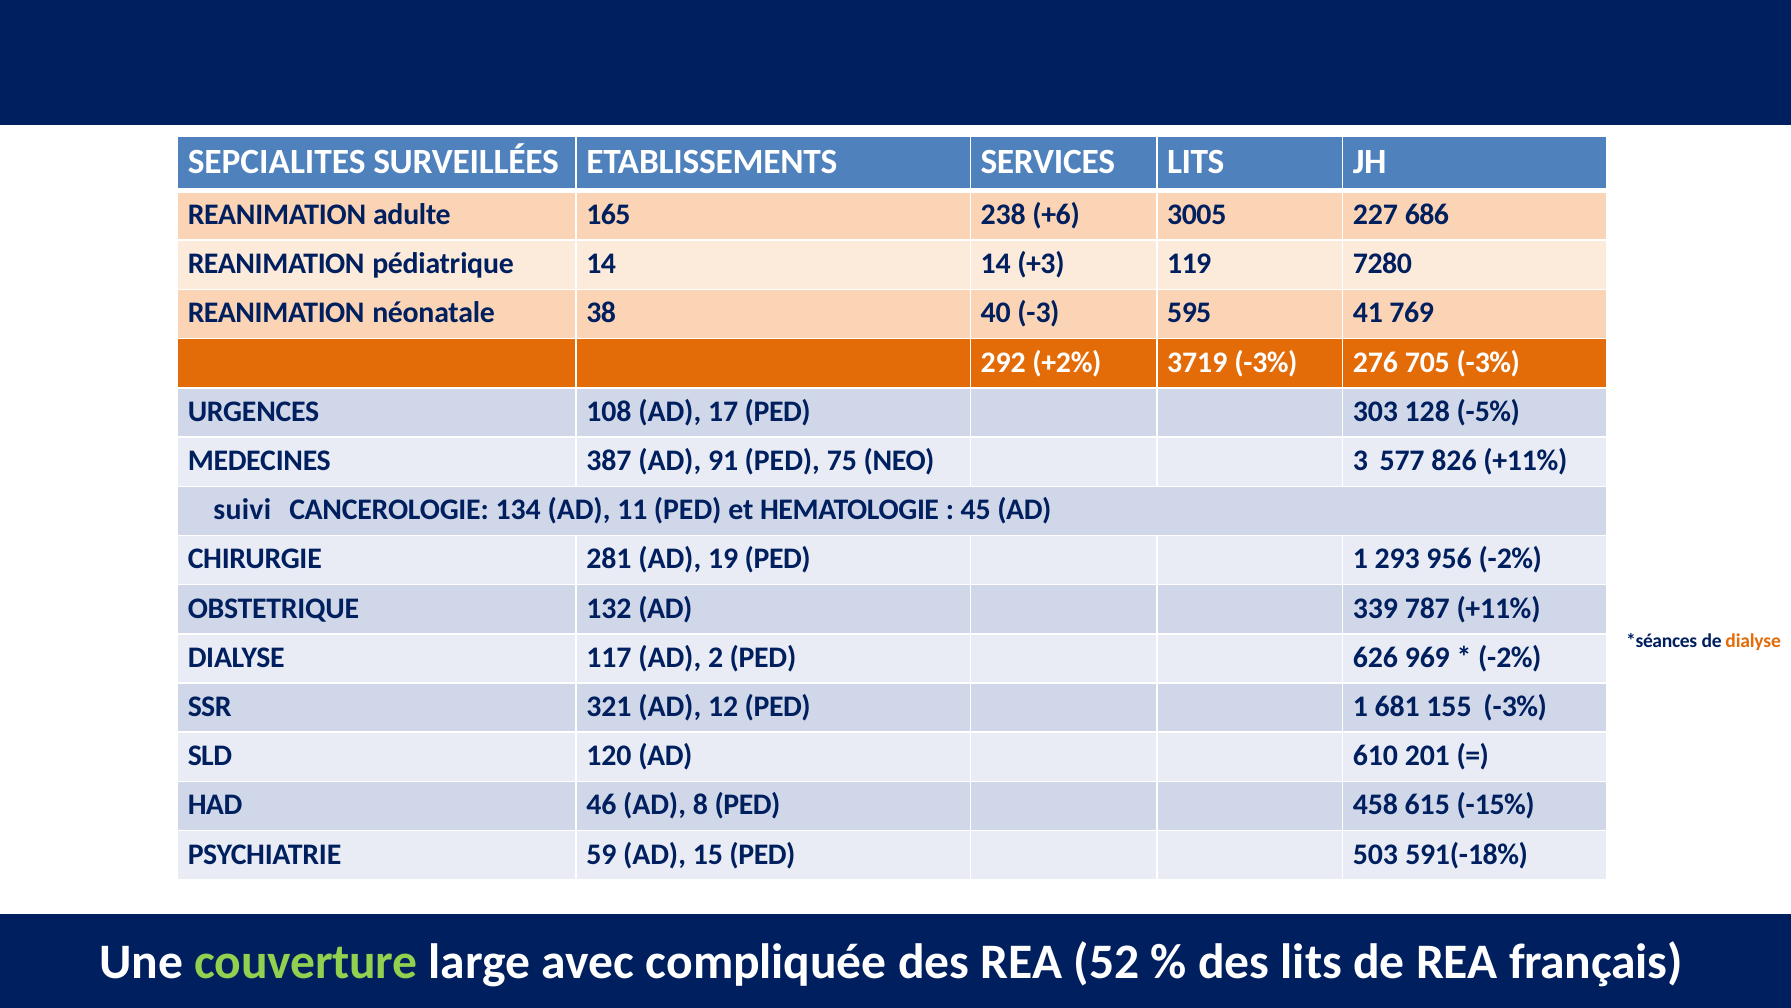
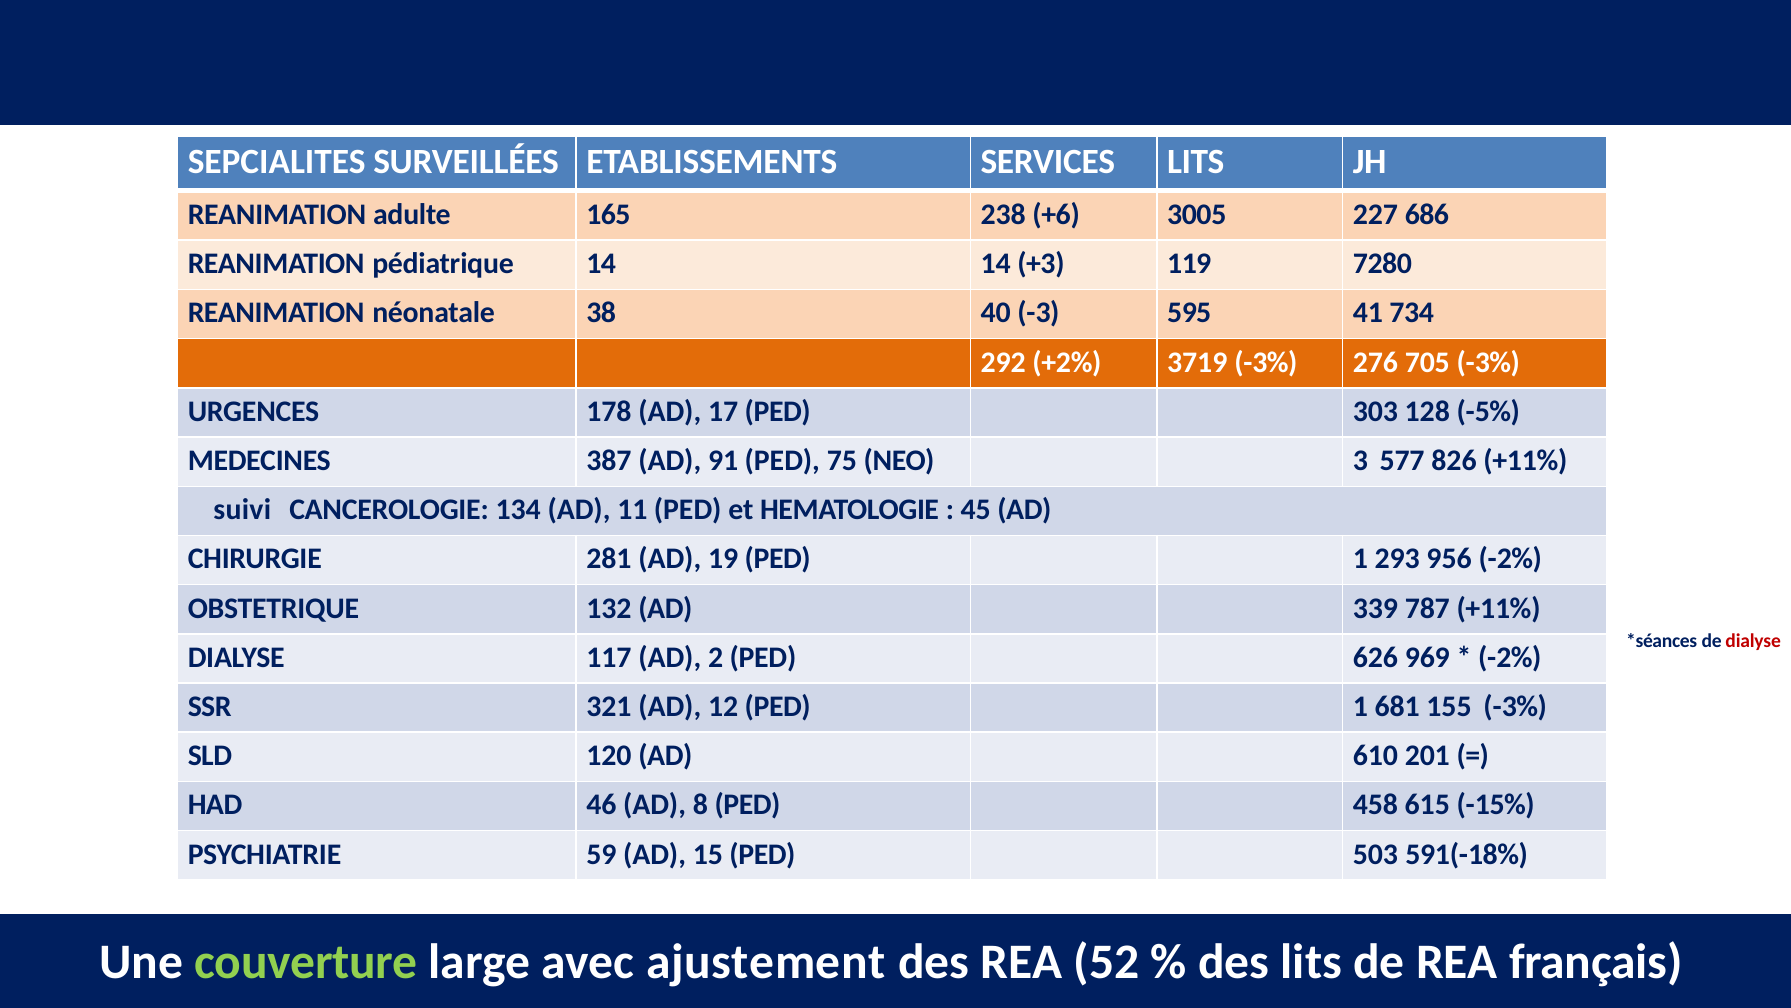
769: 769 -> 734 (1412, 313)
108: 108 -> 178 (609, 411)
dialyse colour: orange -> red (1753, 641)
compliquée: compliquée -> ajustement (766, 962)
